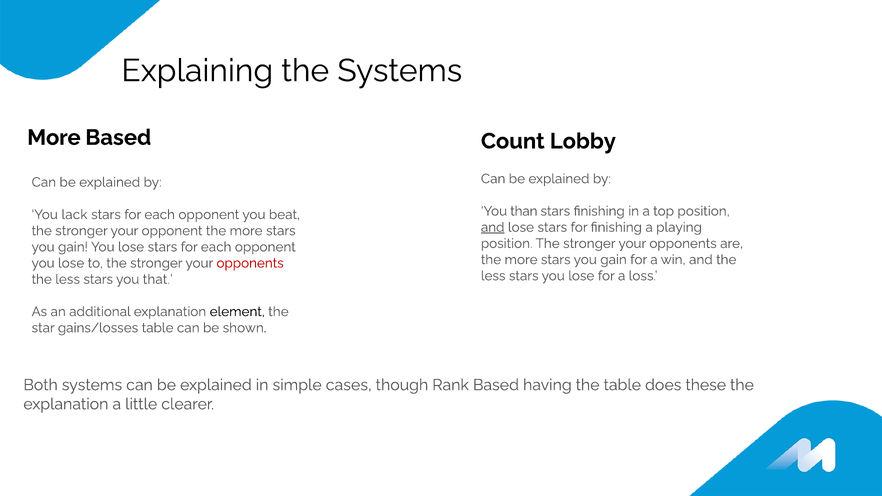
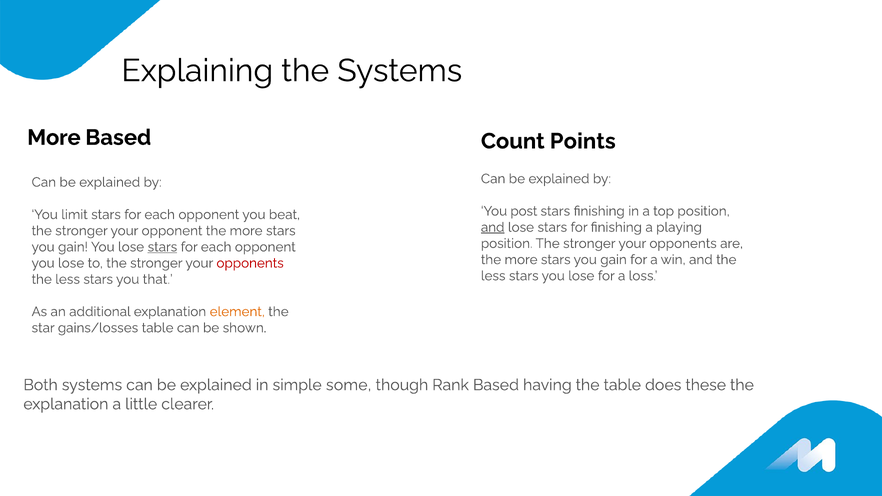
Lobby: Lobby -> Points (583, 141)
than: than -> post (524, 211)
lack: lack -> limit (75, 215)
stars underline: none -> present (162, 247)
element colour: black -> orange (237, 312)
cases: cases -> some (349, 385)
